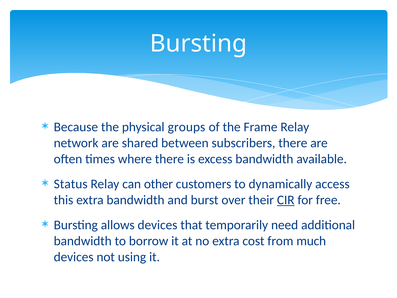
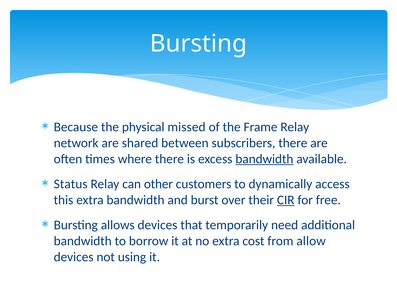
groups: groups -> missed (187, 127)
bandwidth underline: none -> present (264, 159)
much: much -> allow (311, 241)
